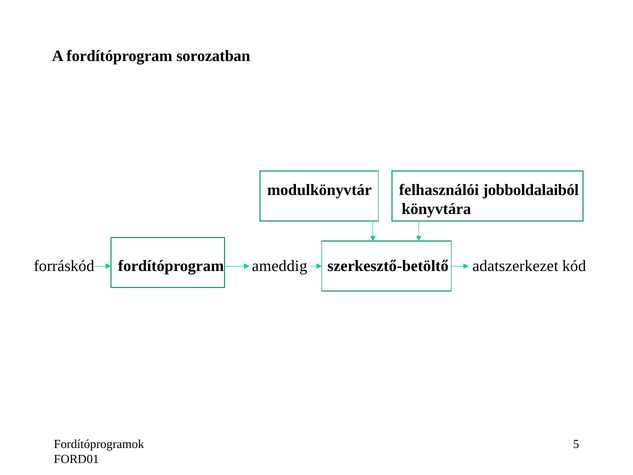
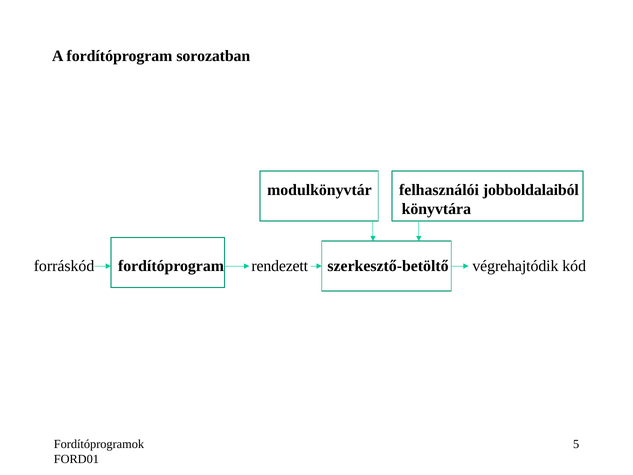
ameddig: ameddig -> rendezett (280, 266)
adatszerkezet: adatszerkezet -> végrehajtódik (515, 266)
